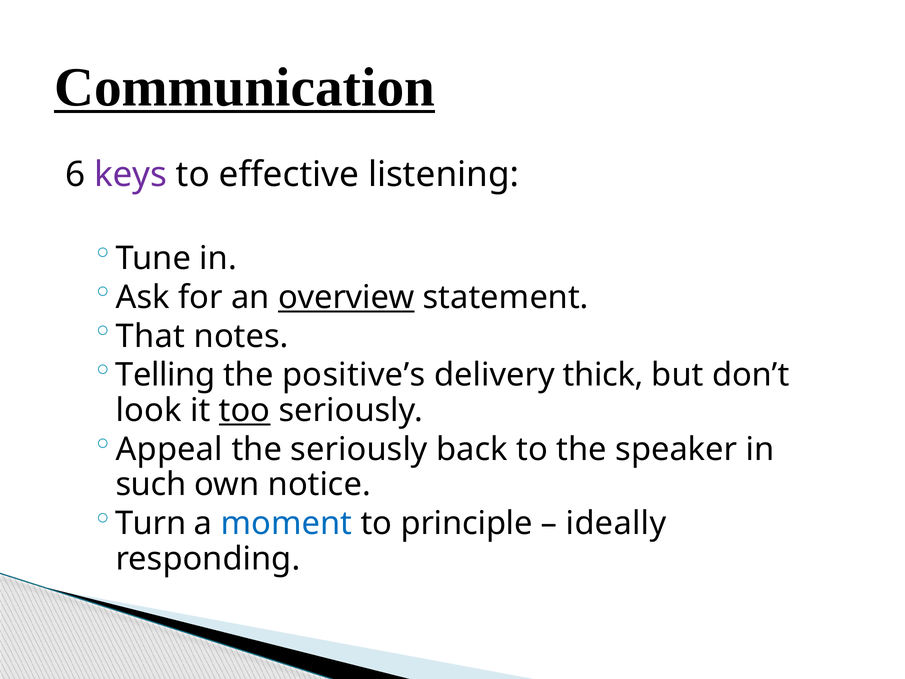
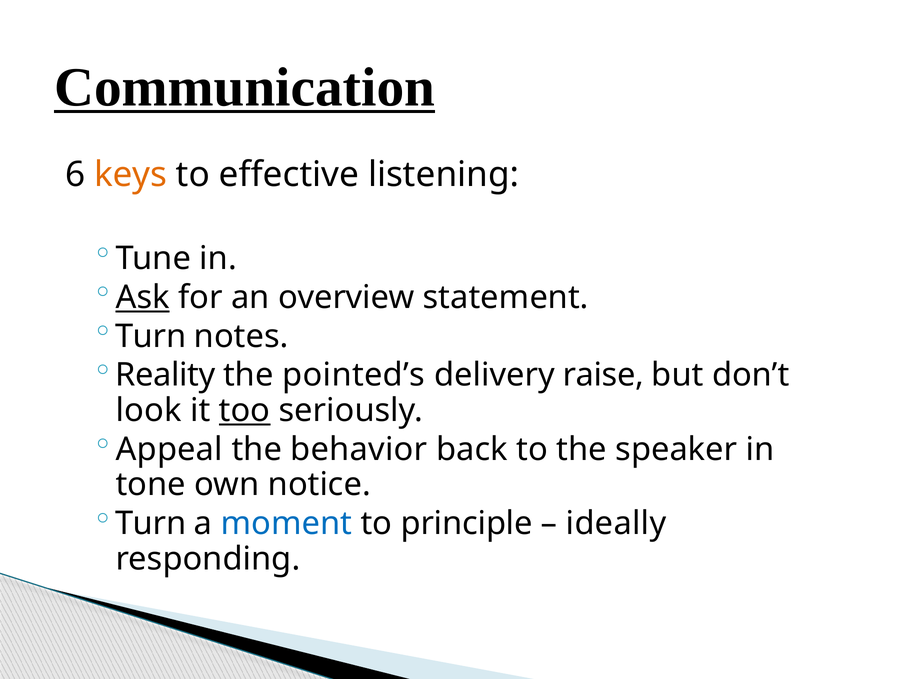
keys colour: purple -> orange (131, 175)
Ask underline: none -> present (143, 297)
overview underline: present -> none (346, 297)
That: That -> Turn (151, 336)
Telling: Telling -> Reality (165, 375)
positive’s: positive’s -> pointed’s (354, 375)
thick: thick -> raise (603, 375)
the seriously: seriously -> behavior (359, 449)
such: such -> tone (151, 484)
